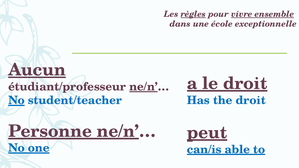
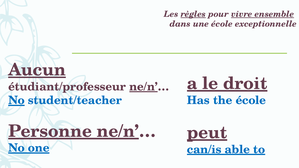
the droit: droit -> école (251, 100)
